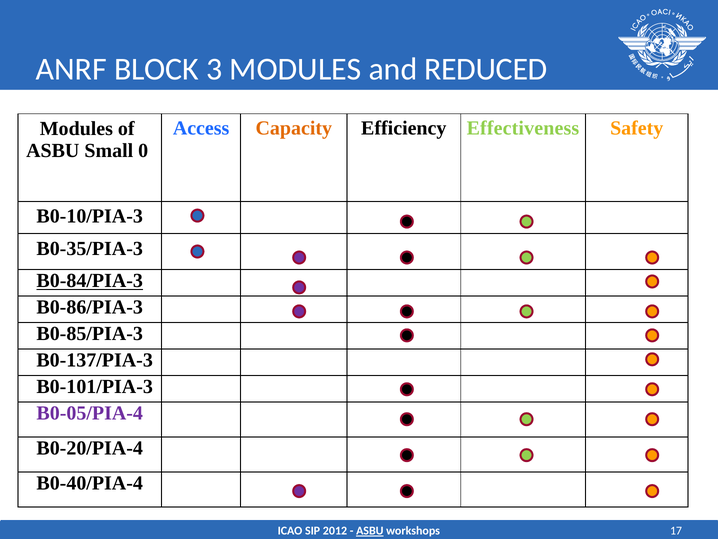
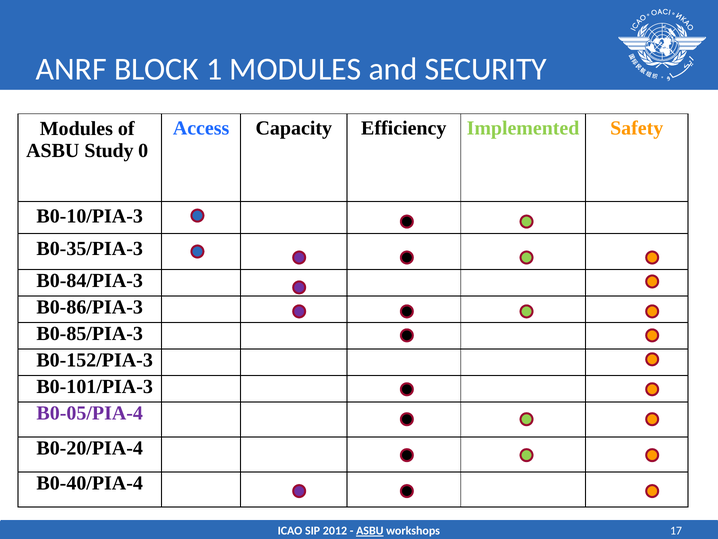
3: 3 -> 1 (214, 69)
REDUCED: REDUCED -> SECURITY (486, 69)
Capacity colour: orange -> black (294, 128)
Effectiveness: Effectiveness -> Implemented (523, 128)
Small: Small -> Study (109, 151)
B0-84/PIA-3 underline: present -> none (90, 281)
B0-137/PIA-3: B0-137/PIA-3 -> B0-152/PIA-3 (95, 360)
